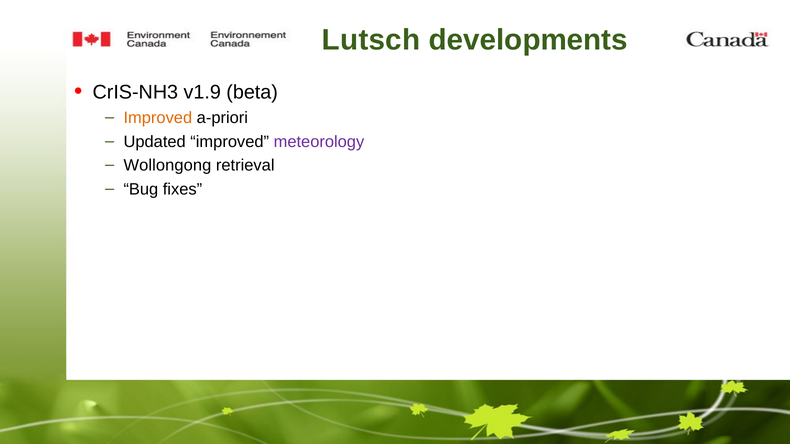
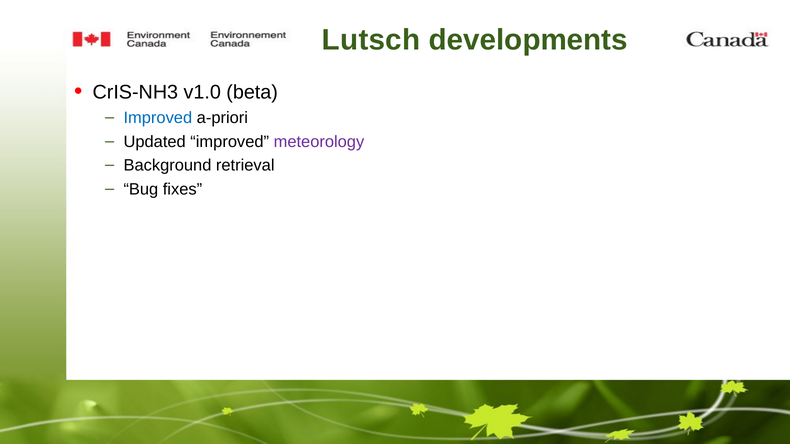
v1.9: v1.9 -> v1.0 (202, 92)
Improved colour: orange -> blue (158, 118)
Wollongong: Wollongong -> Background (167, 166)
